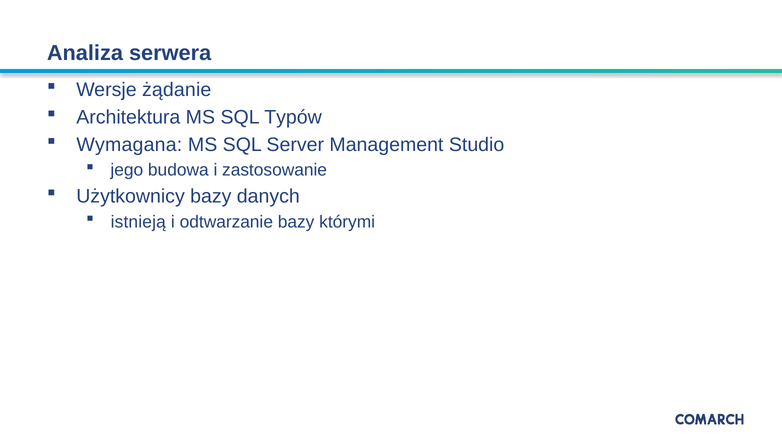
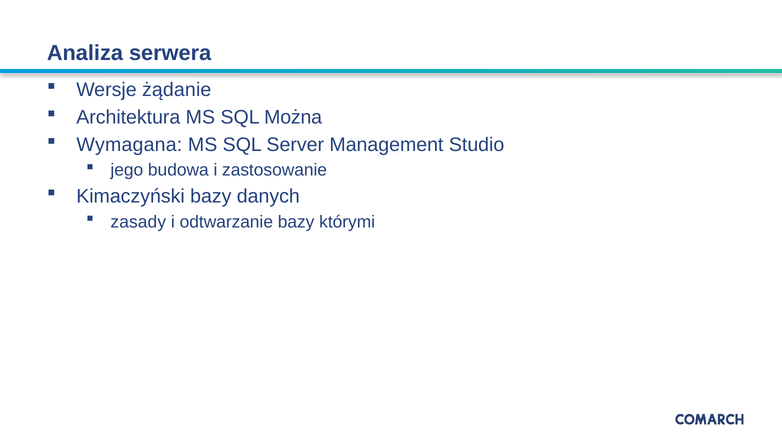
Typów: Typów -> Można (293, 117)
Użytkownicy: Użytkownicy -> Kimaczyński (131, 196)
istnieją: istnieją -> zasady (138, 222)
